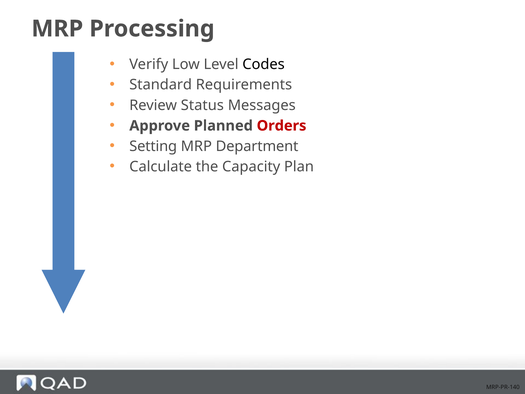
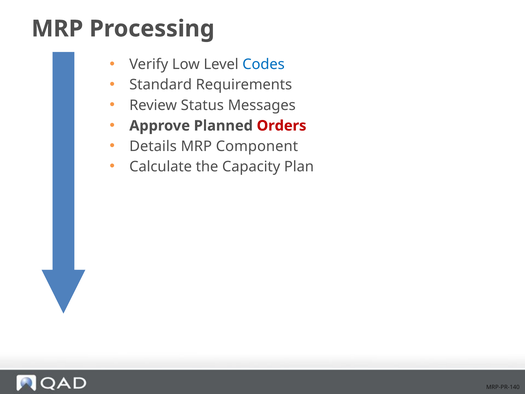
Codes colour: black -> blue (264, 64)
Setting: Setting -> Details (153, 146)
Department: Department -> Component (257, 146)
